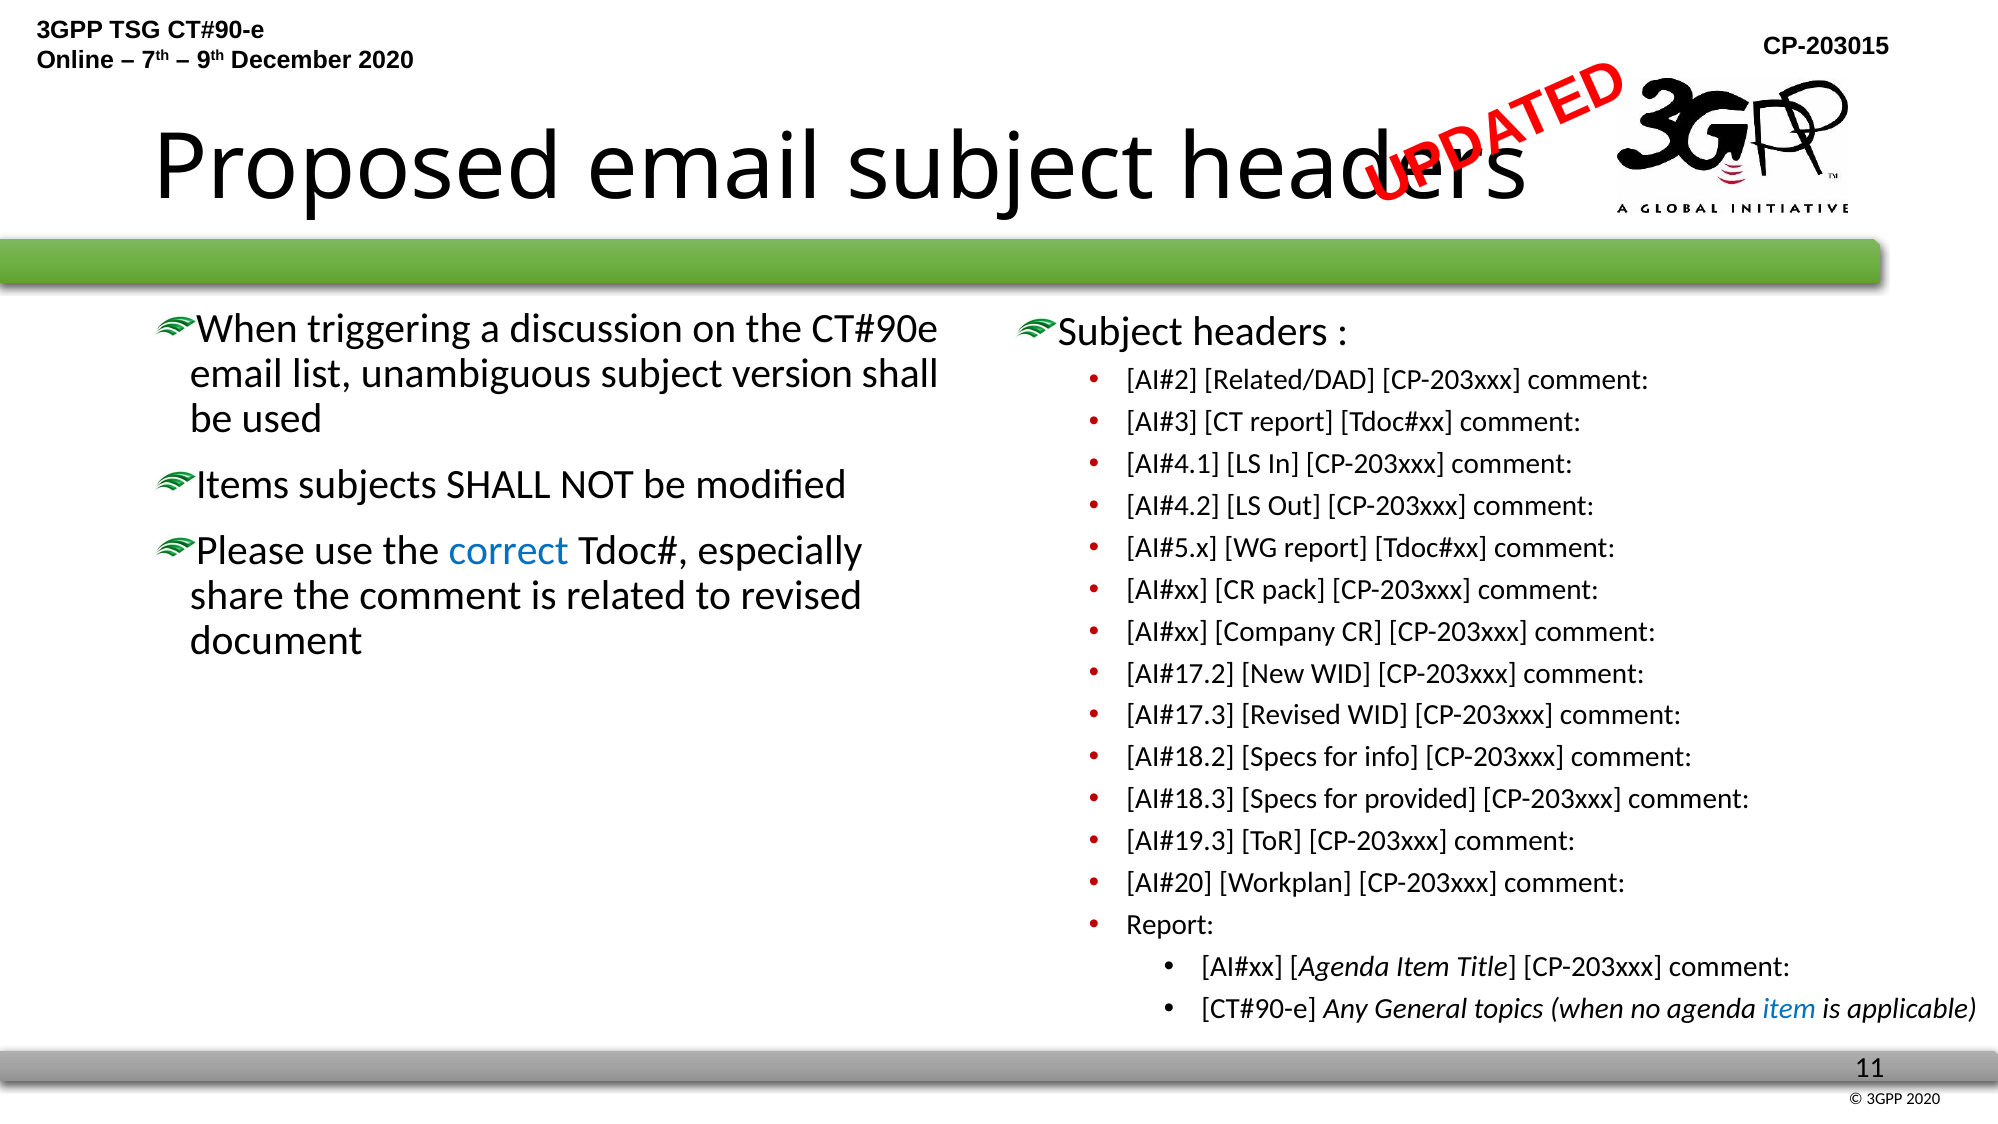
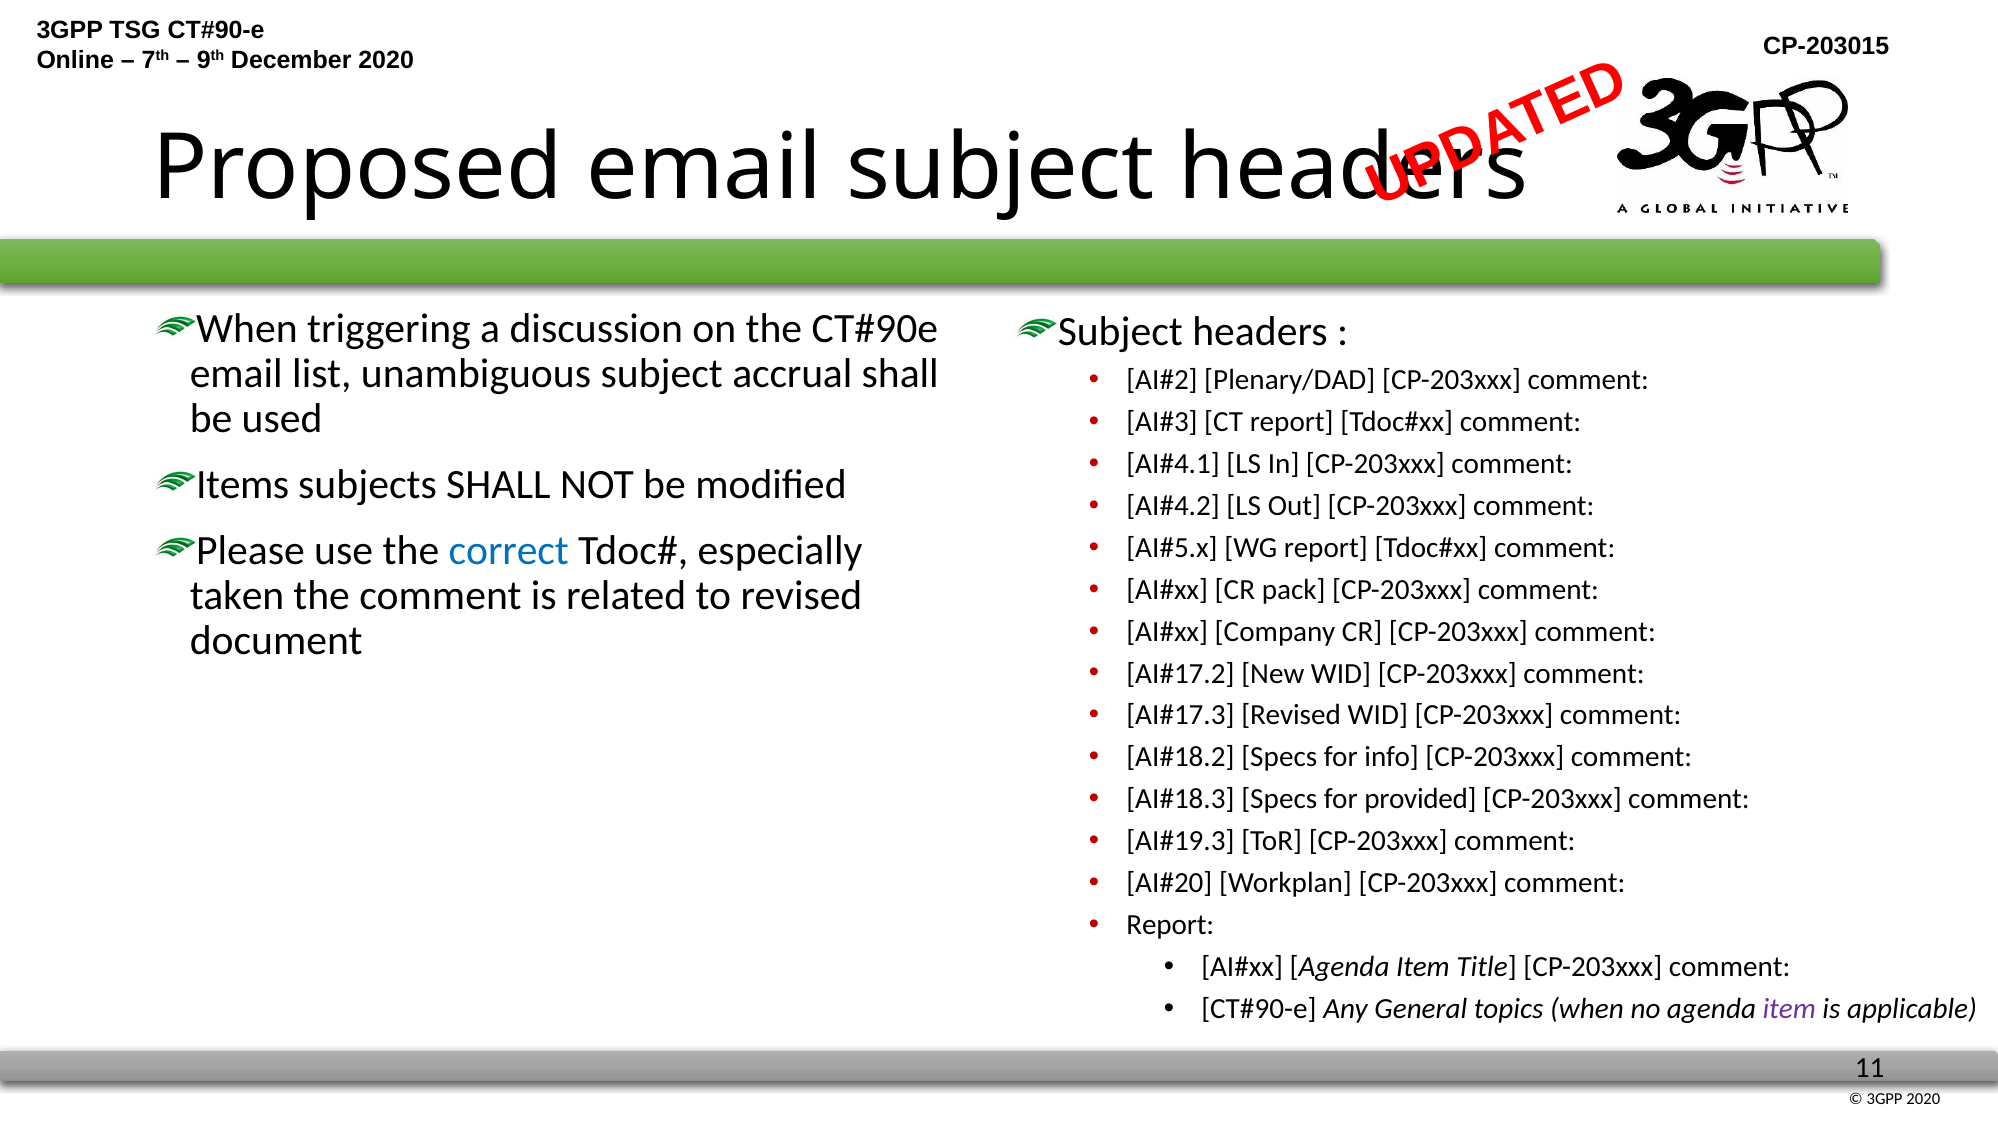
version: version -> accrual (792, 374)
Related/DAD: Related/DAD -> Plenary/DAD (1290, 380)
share: share -> taken (237, 595)
item colour: blue -> purple (1789, 1008)
